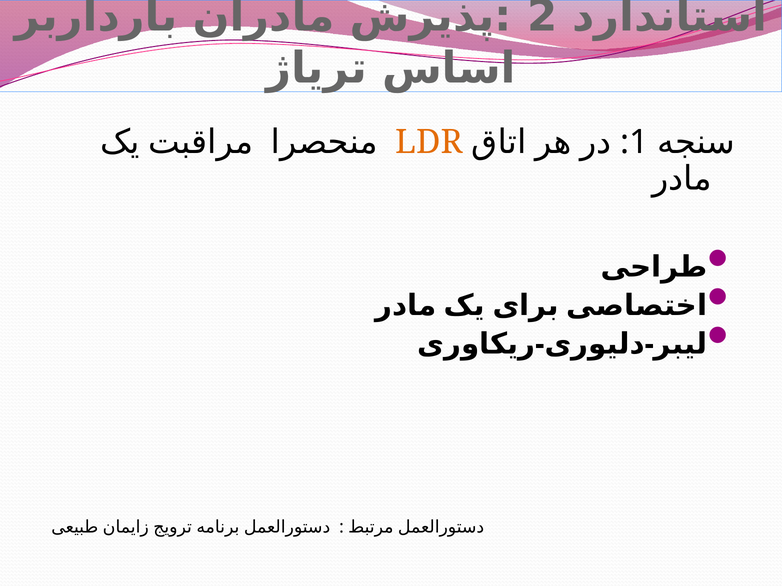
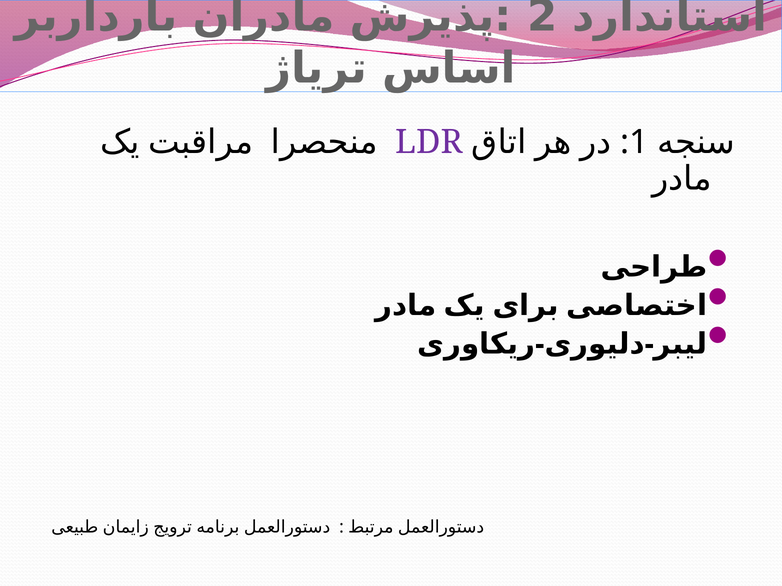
LDR colour: orange -> purple (429, 142)
